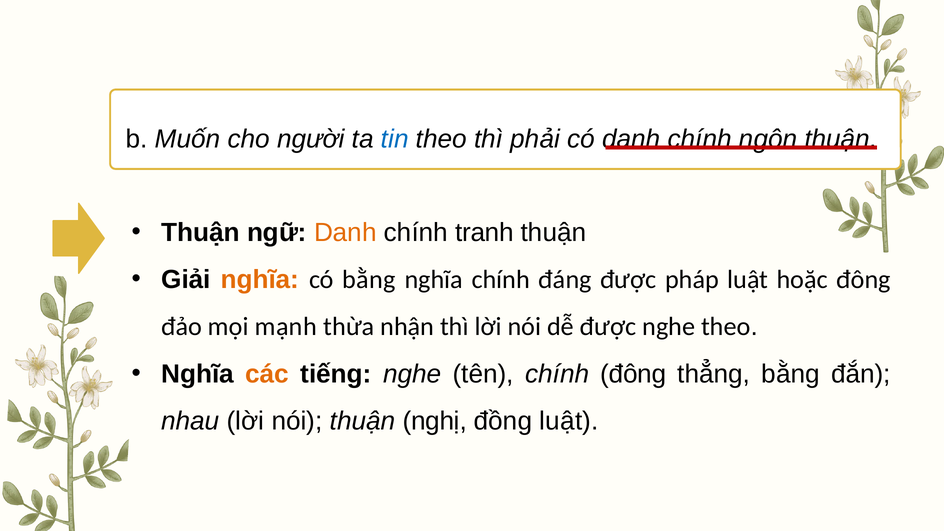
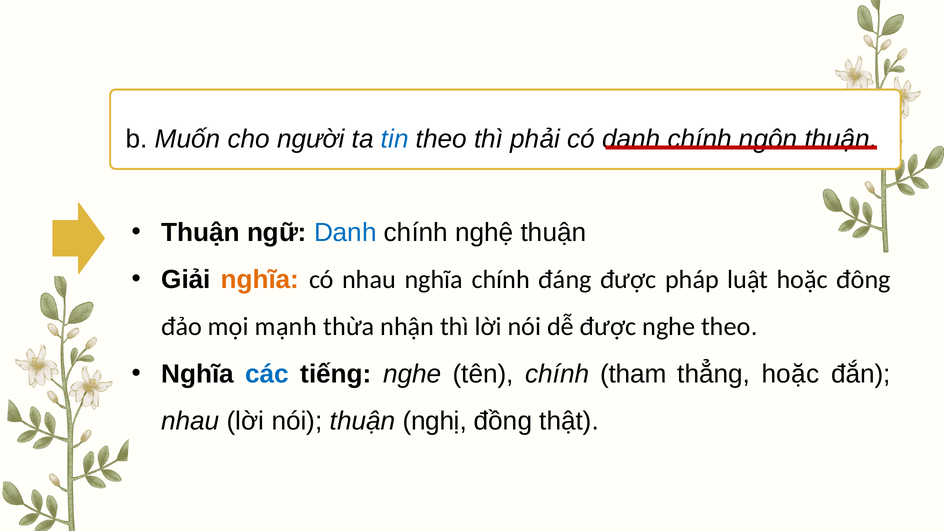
Danh colour: orange -> blue (345, 232)
tranh: tranh -> nghệ (484, 232)
có bằng: bằng -> nhau (369, 280)
các colour: orange -> blue (267, 374)
chính đông: đông -> tham (633, 374)
thẳng bằng: bằng -> hoặc (790, 374)
đồng luật: luật -> thật (569, 421)
